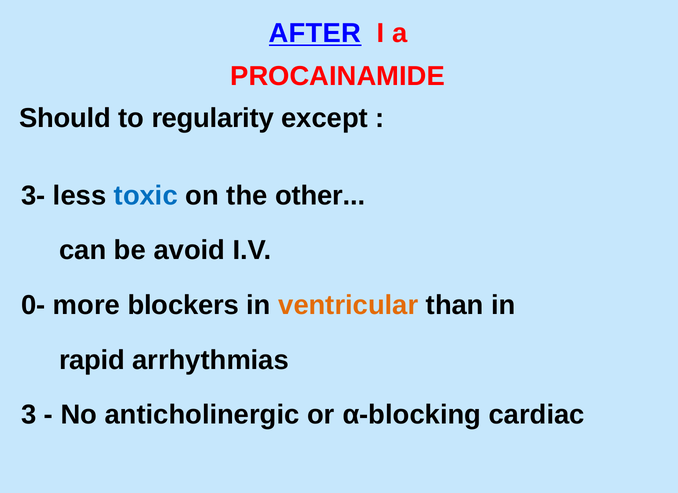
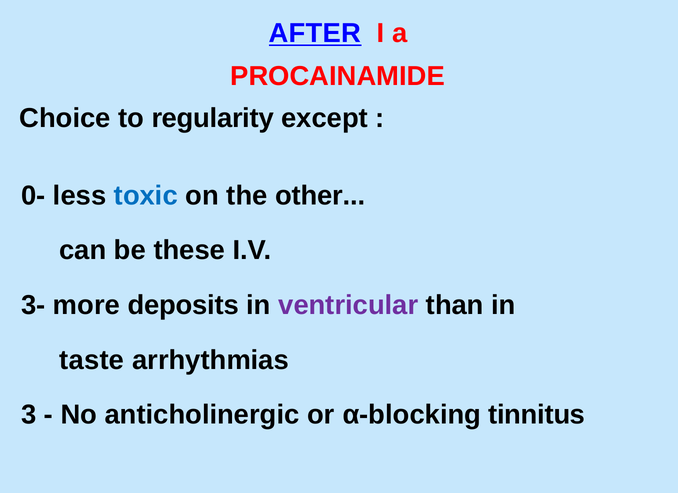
Should: Should -> Choice (65, 118)
3-: 3- -> 0- (33, 196)
avoid: avoid -> these (189, 250)
0-: 0- -> 3- (33, 305)
blockers: blockers -> deposits (183, 305)
ventricular colour: orange -> purple (348, 305)
rapid: rapid -> taste (92, 360)
cardiac: cardiac -> tinnitus (537, 415)
